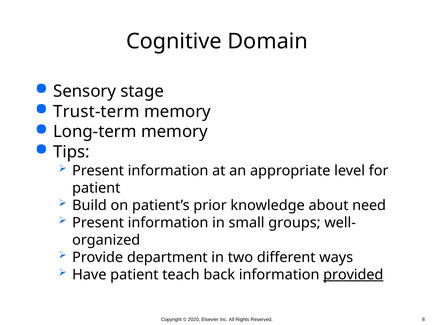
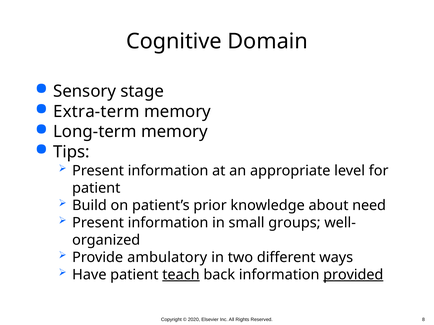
Trust-term: Trust-term -> Extra-term (96, 112)
department: department -> ambulatory (167, 258)
teach underline: none -> present (181, 275)
